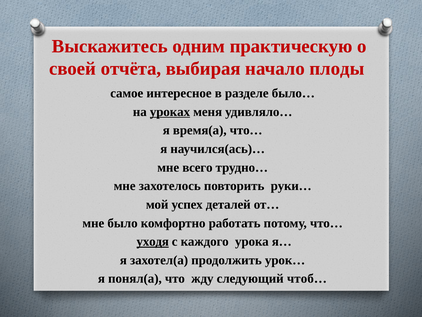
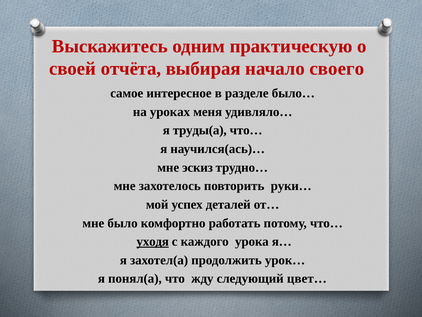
плоды: плоды -> своего (337, 69)
уроках underline: present -> none (170, 112)
время(а: время(а -> труды(а (200, 130)
всего: всего -> эскиз (197, 167)
чтоб…: чтоб… -> цвет… (307, 278)
